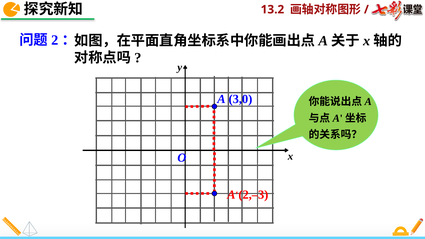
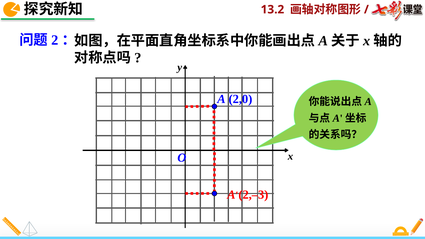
3,0: 3,0 -> 2,0 (240, 99)
